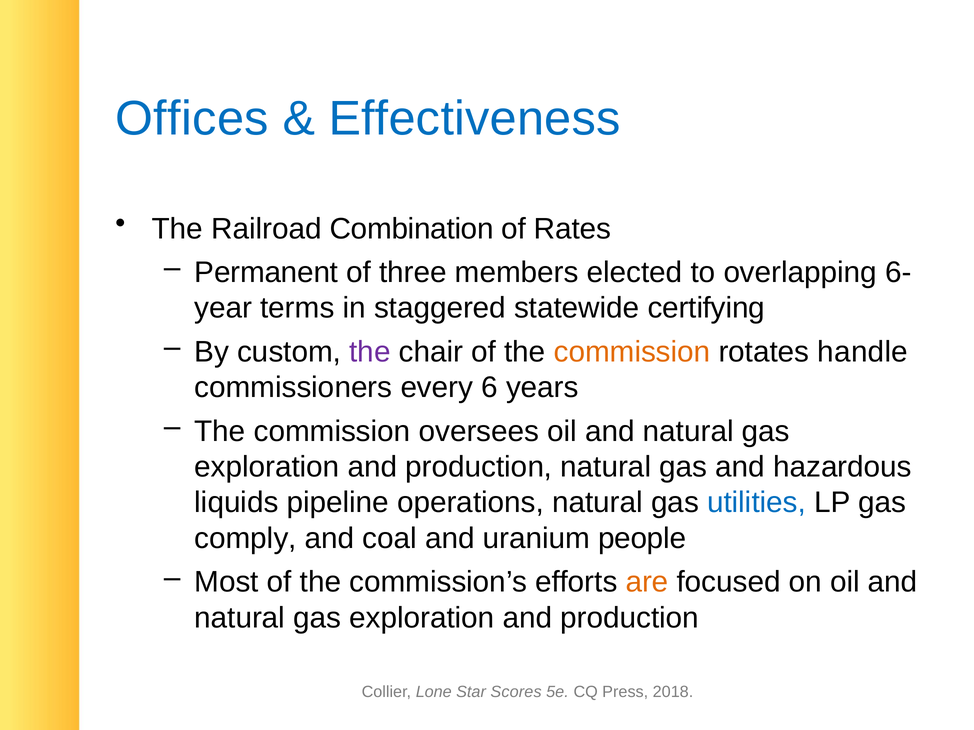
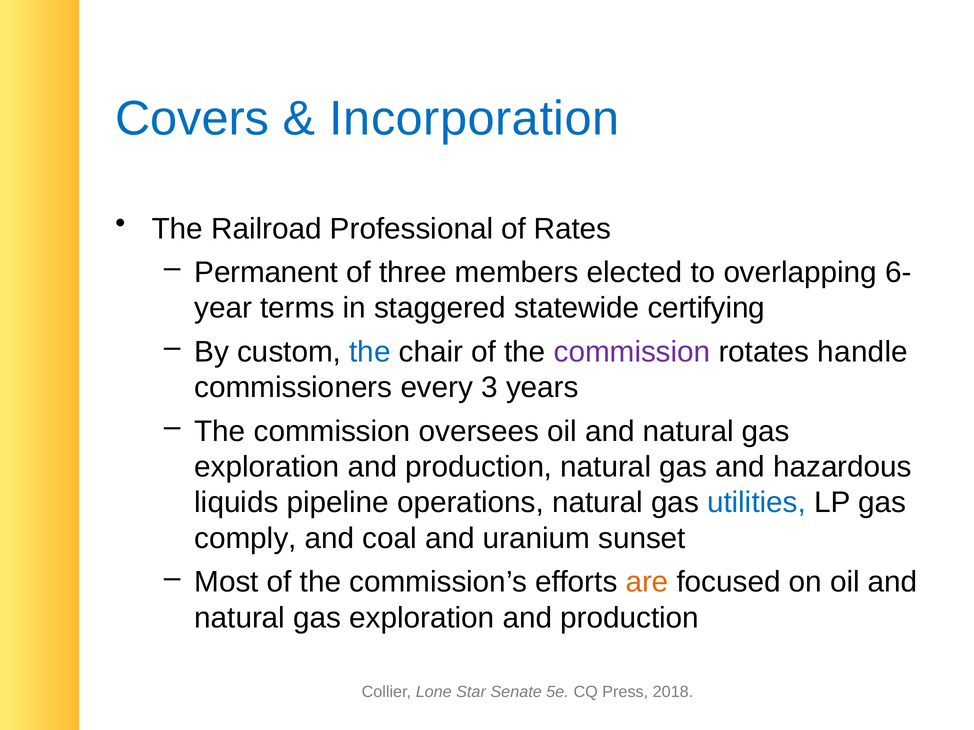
Offices: Offices -> Covers (192, 119)
Effectiveness: Effectiveness -> Incorporation (474, 119)
Combination: Combination -> Professional (412, 229)
the colour: purple -> blue (370, 352)
commission colour: orange -> purple (632, 352)
6: 6 -> 3 (490, 388)
people: people -> sunset (642, 539)
Scores: Scores -> Senate (516, 692)
